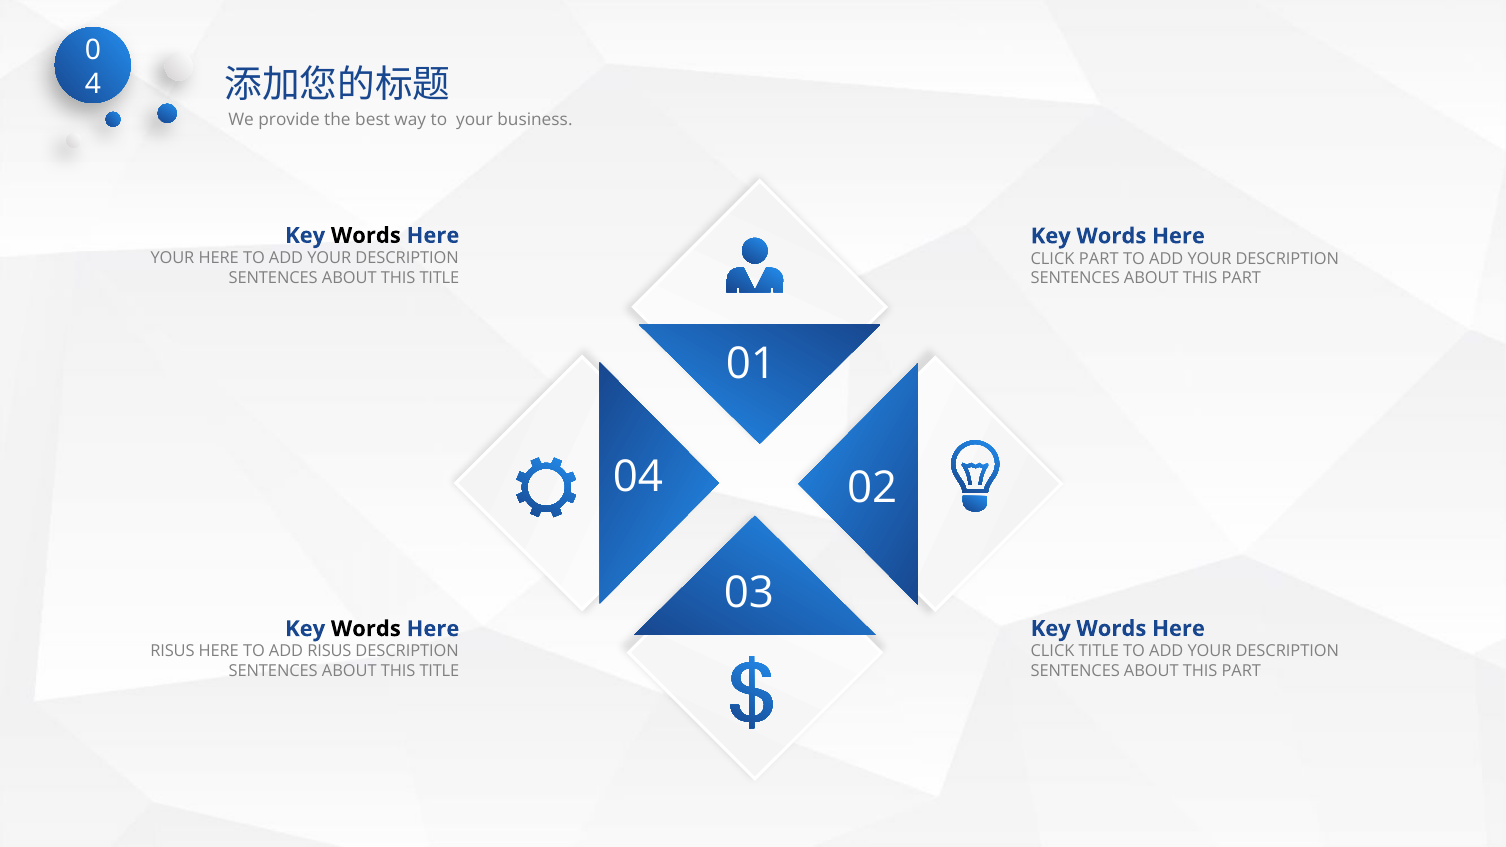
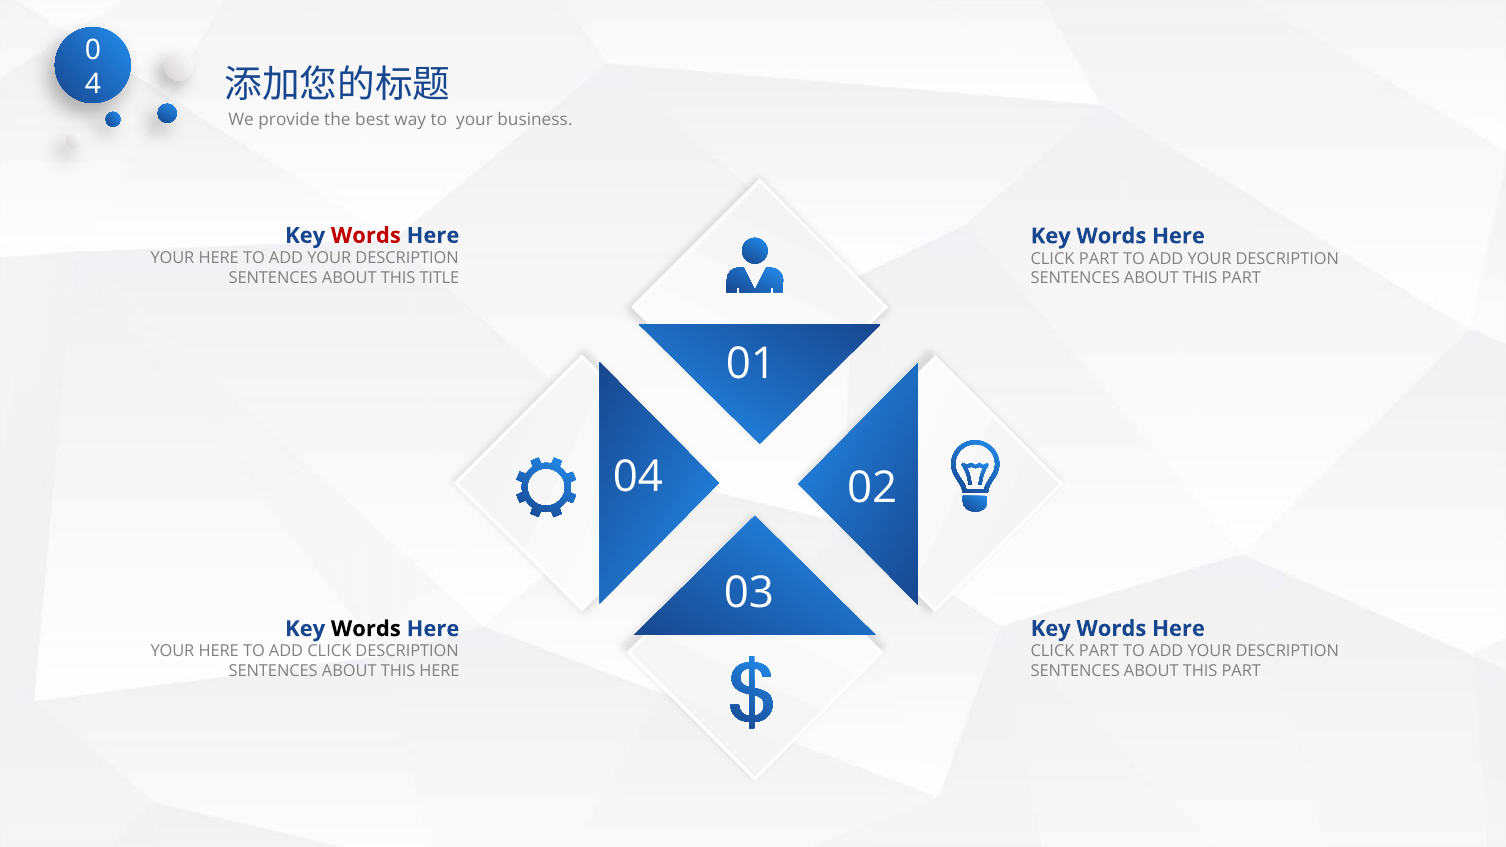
Words colour: black -> red (366, 236)
TITLE: TITLE -> PART (1099, 651)
RISUS: RISUS -> YOUR (172, 652)
ADD RISUS: RISUS -> CLICK (329, 652)
TITLE: TITLE -> HERE (439, 671)
